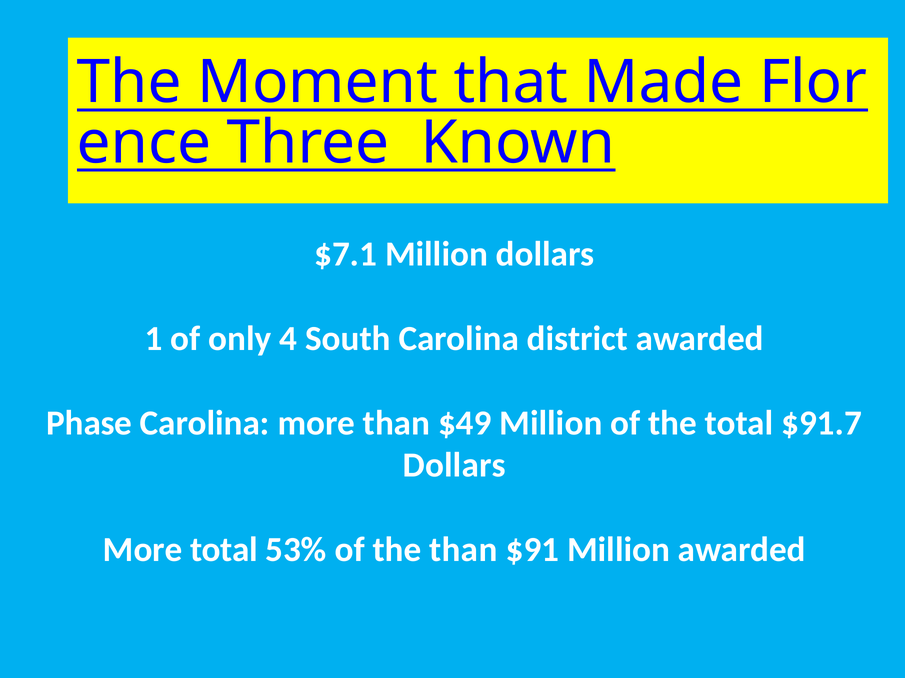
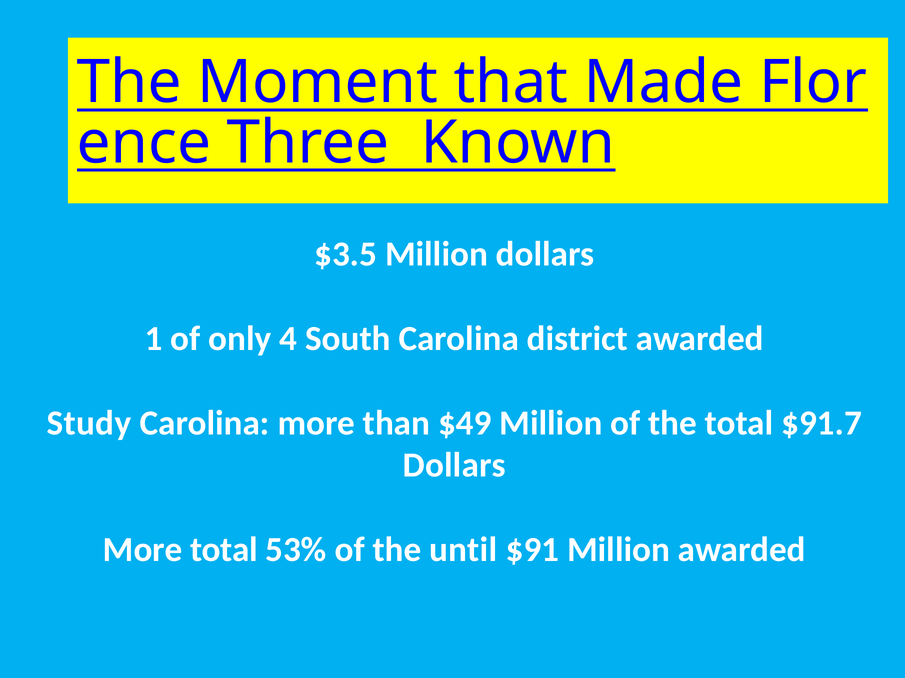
$7.1: $7.1 -> $3.5 (346, 254)
Phase: Phase -> Study (89, 423)
the than: than -> until (463, 550)
